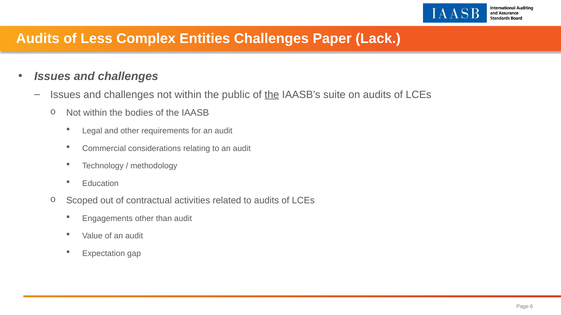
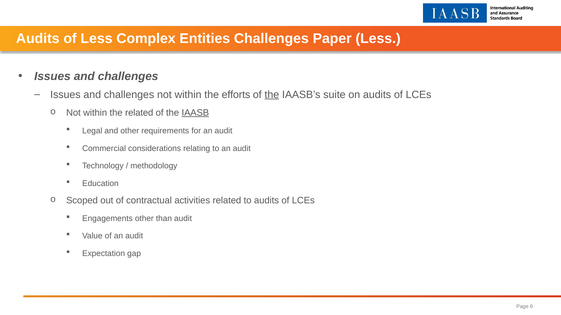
Paper Lack: Lack -> Less (378, 39)
public: public -> efforts (236, 95)
the bodies: bodies -> related (139, 113)
IAASB underline: none -> present (195, 113)
